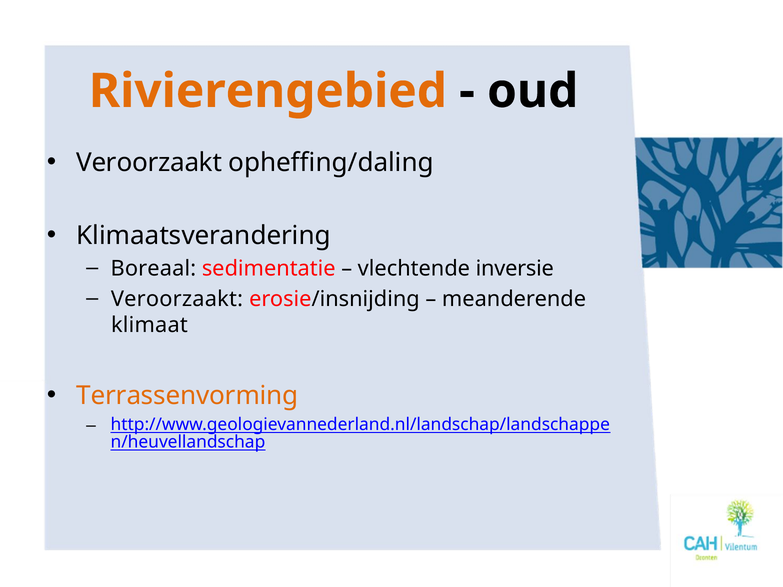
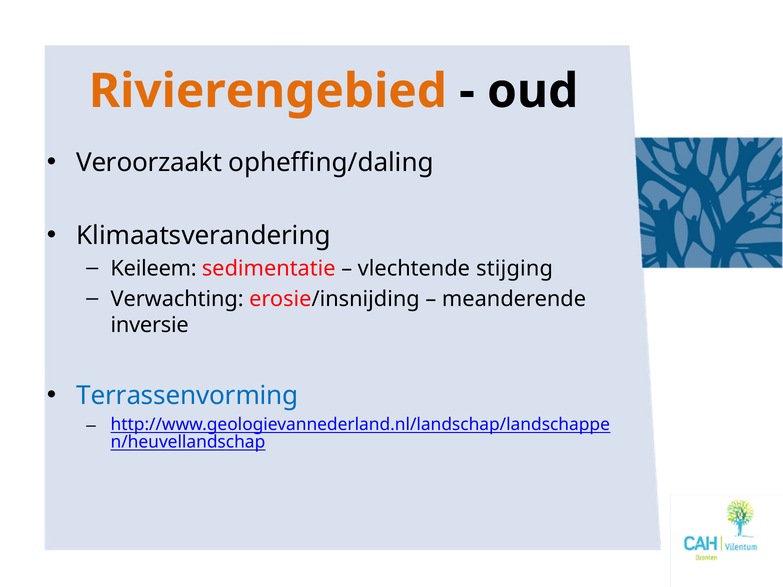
Boreaal: Boreaal -> Keileem (154, 269)
inversie: inversie -> stijging (515, 269)
Veroorzaakt: Veroorzaakt -> Verwachting (177, 299)
klimaat: klimaat -> inversie (150, 325)
Terrassenvorming colour: orange -> blue (187, 396)
